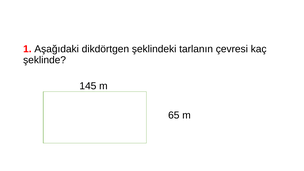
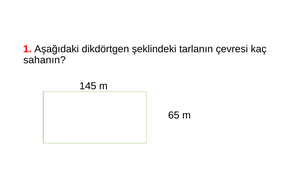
şeklinde: şeklinde -> sahanın (45, 60)
